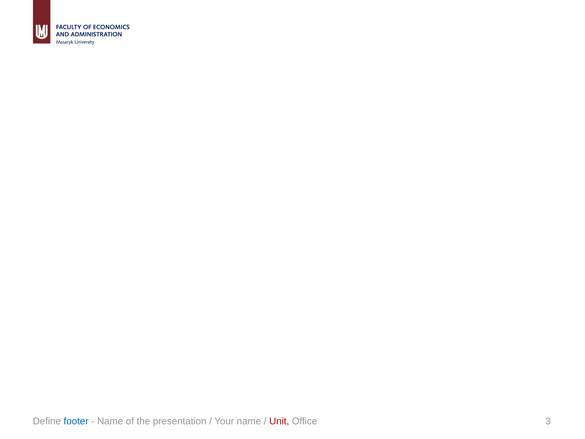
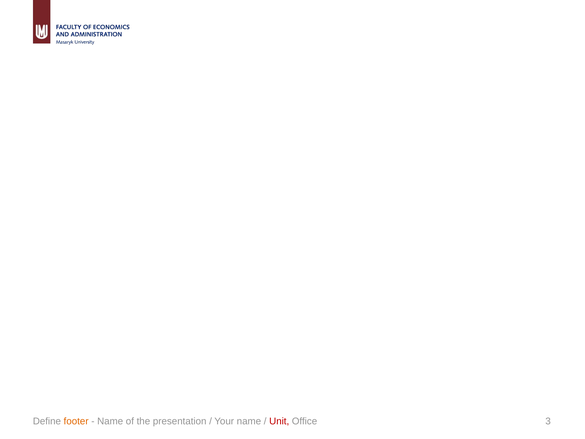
footer colour: blue -> orange (76, 421)
